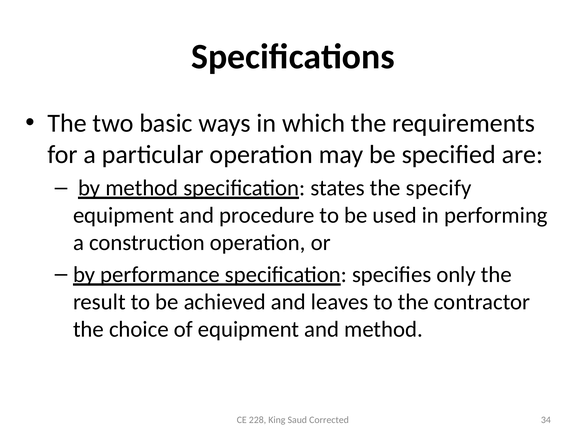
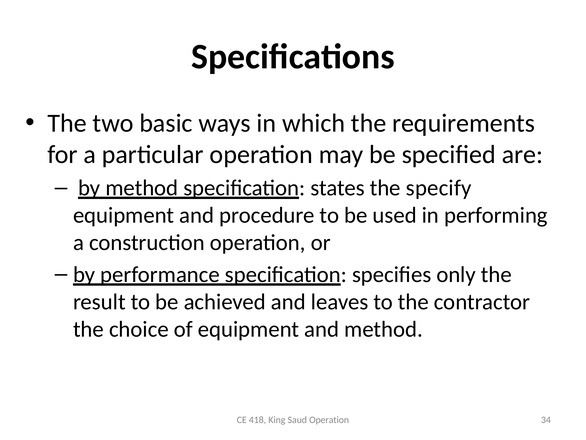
228: 228 -> 418 (258, 420)
Saud Corrected: Corrected -> Operation (329, 420)
